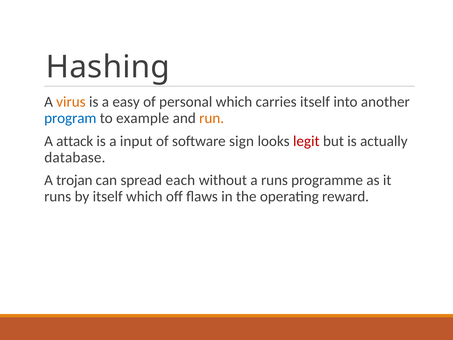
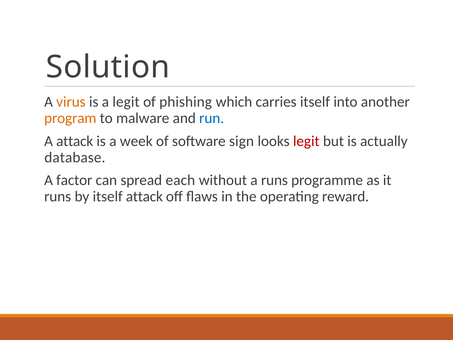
Hashing: Hashing -> Solution (108, 67)
a easy: easy -> legit (126, 102)
personal: personal -> phishing (186, 102)
program colour: blue -> orange (70, 118)
example: example -> malware (143, 118)
run colour: orange -> blue (212, 118)
input: input -> week (136, 141)
trojan: trojan -> factor (74, 180)
itself which: which -> attack (144, 197)
